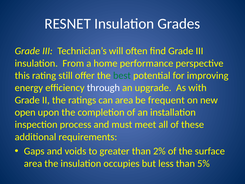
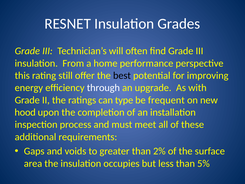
best colour: green -> black (122, 75)
can area: area -> type (124, 100)
open: open -> hood (25, 112)
